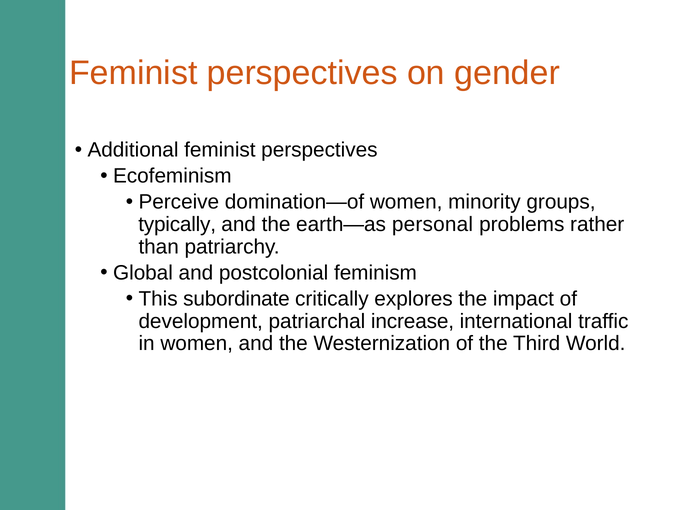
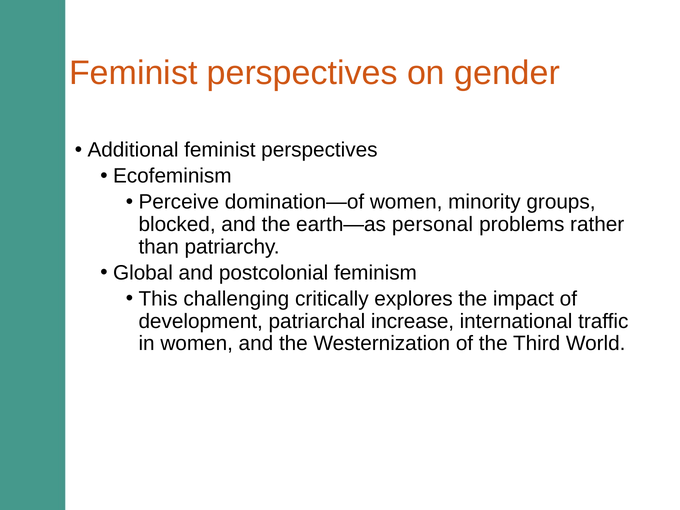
typically: typically -> blocked (177, 224)
subordinate: subordinate -> challenging (236, 299)
